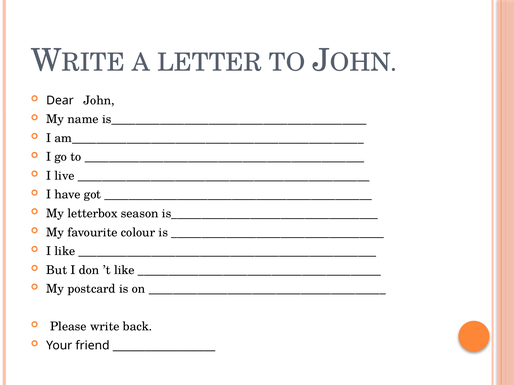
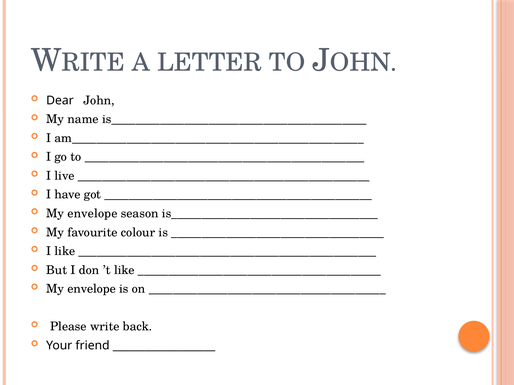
letterbox: letterbox -> envelope (92, 214)
postcard: postcard -> envelope (92, 289)
